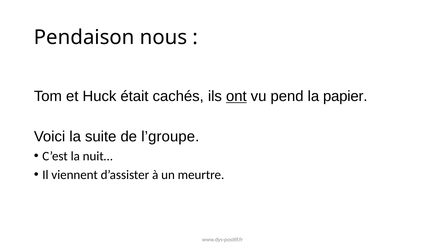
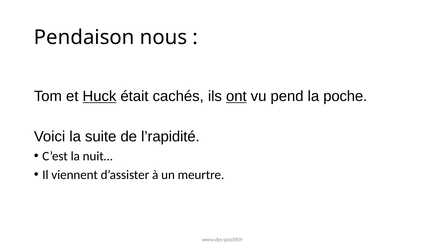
Huck underline: none -> present (99, 96)
papier: papier -> poche (345, 96)
l’groupe: l’groupe -> l’rapidité (170, 136)
